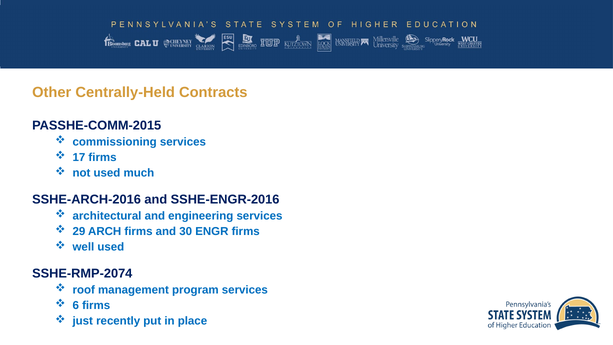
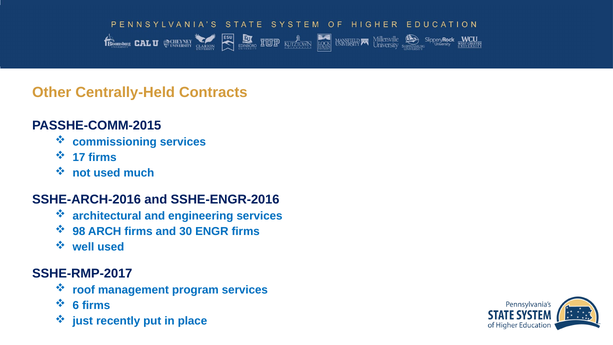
29: 29 -> 98 (79, 231)
SSHE-RMP-2074: SSHE-RMP-2074 -> SSHE-RMP-2017 (82, 273)
